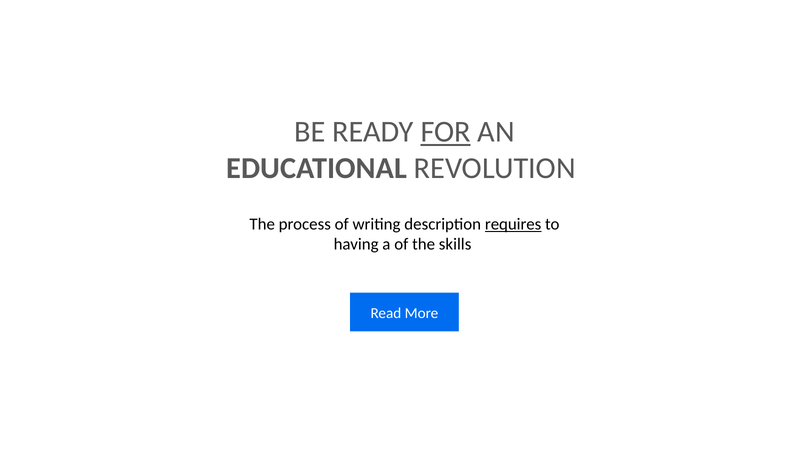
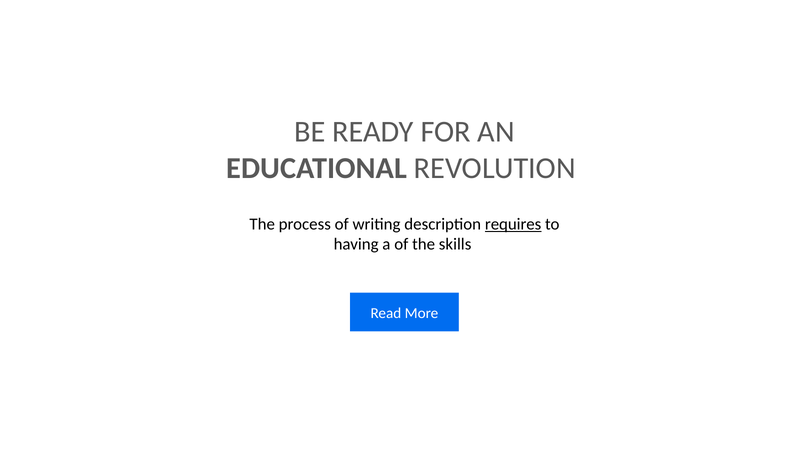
FOR underline: present -> none (446, 132)
